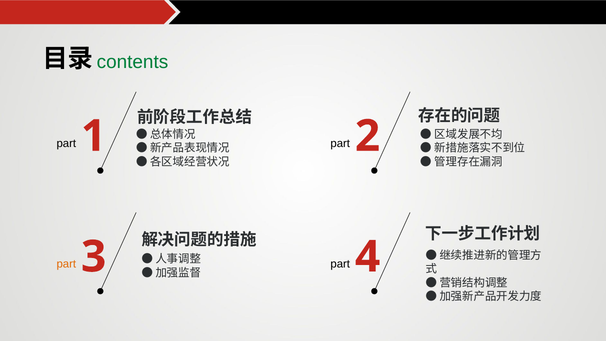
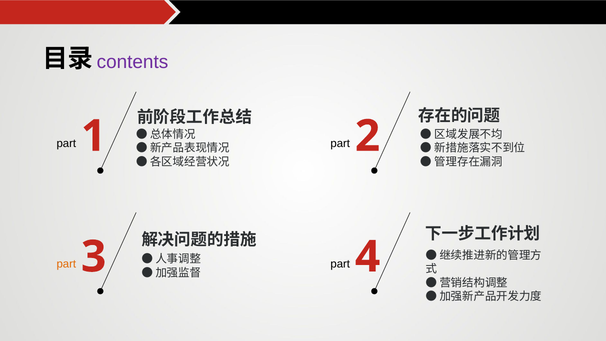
contents colour: green -> purple (132, 62)
